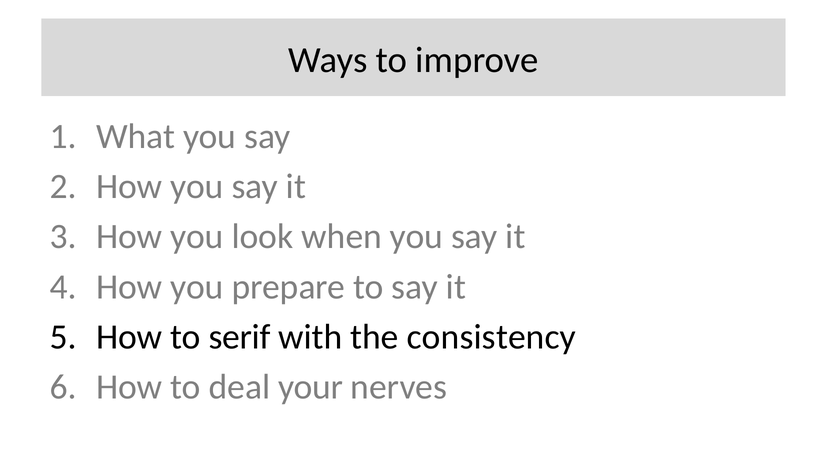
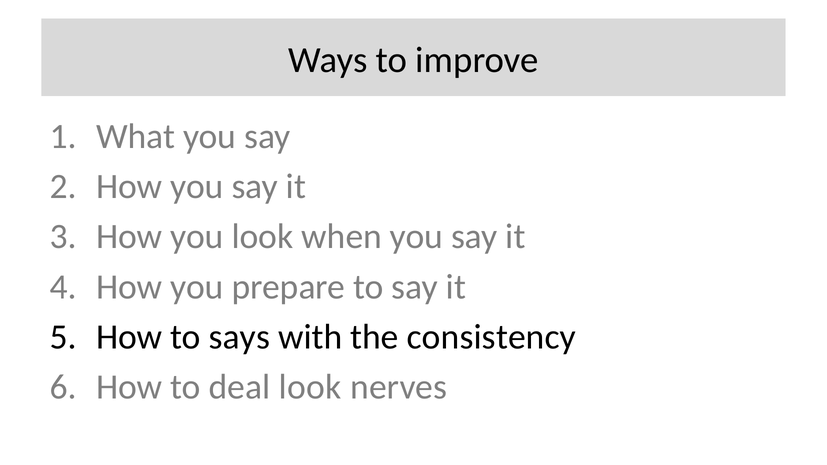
serif: serif -> says (239, 337)
deal your: your -> look (310, 387)
